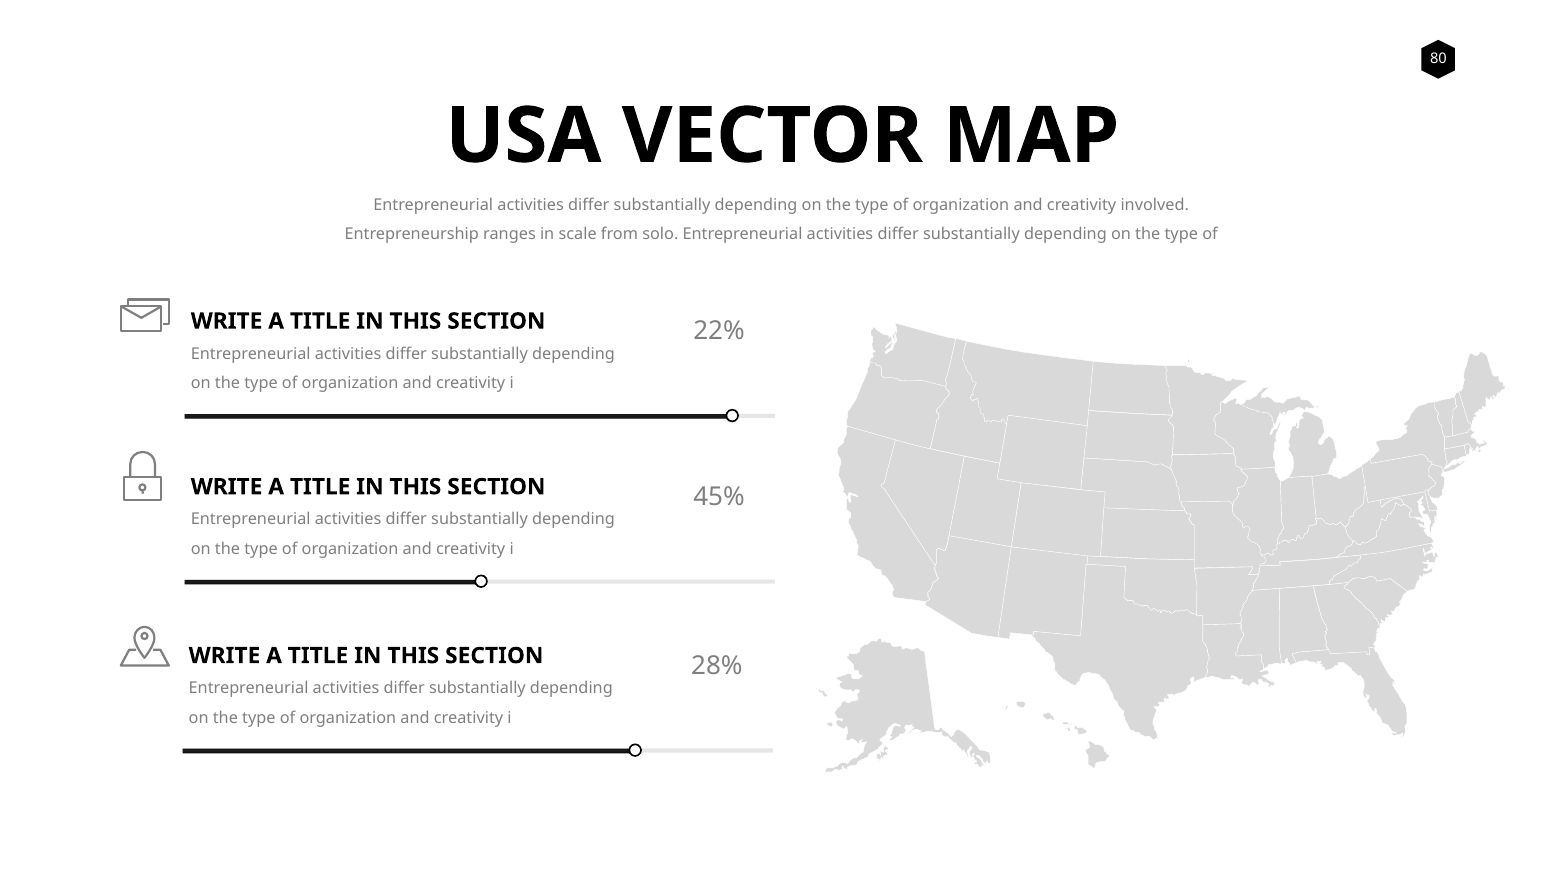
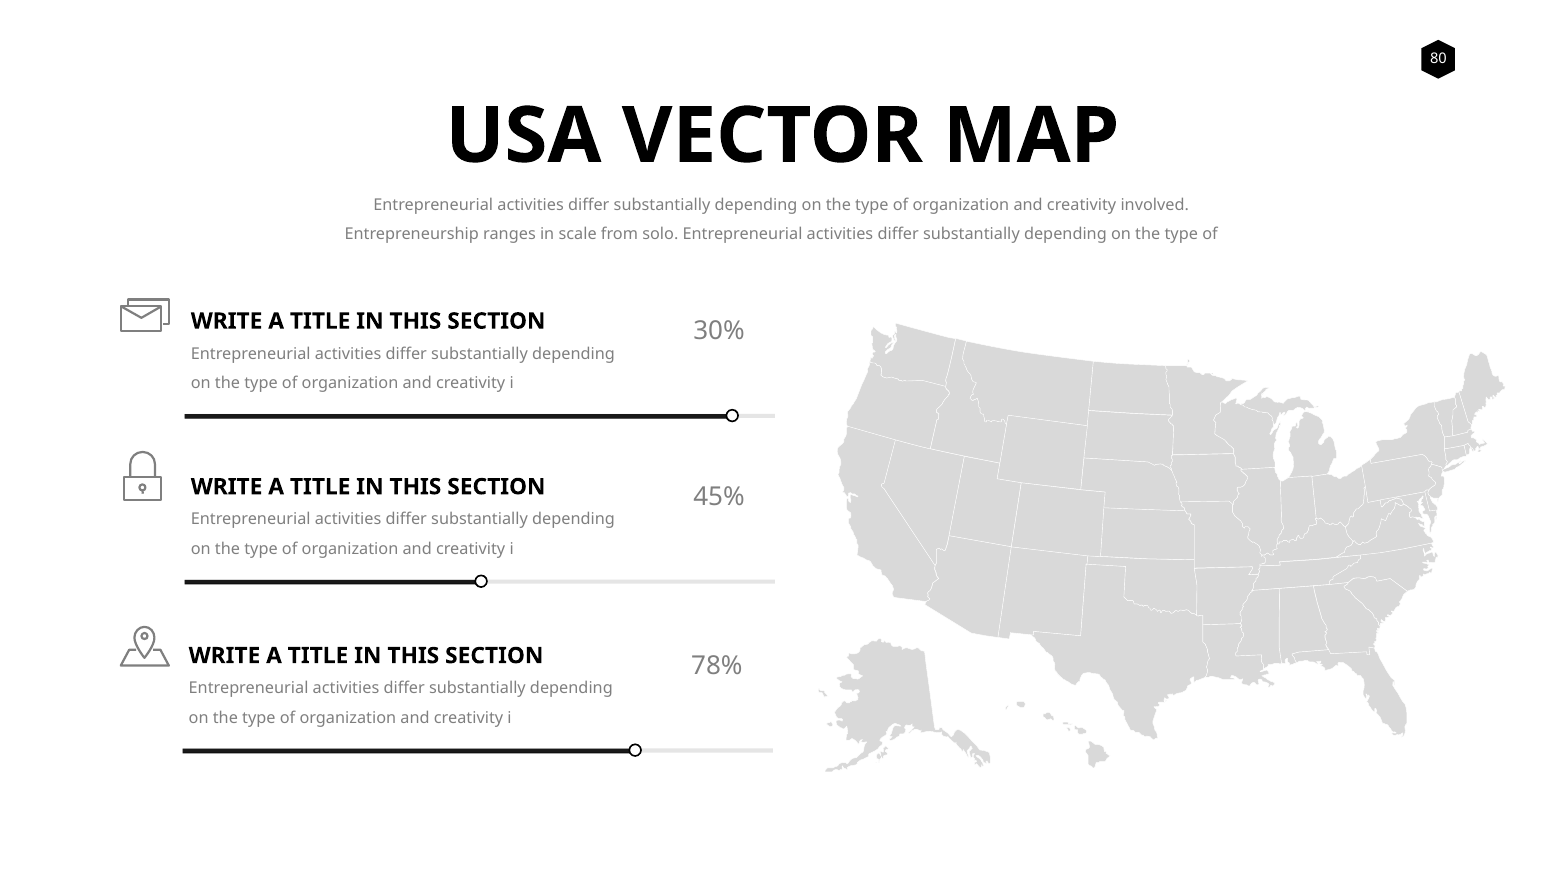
22%: 22% -> 30% (719, 331)
28%: 28% -> 78% (717, 666)
